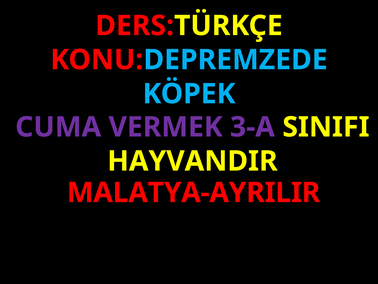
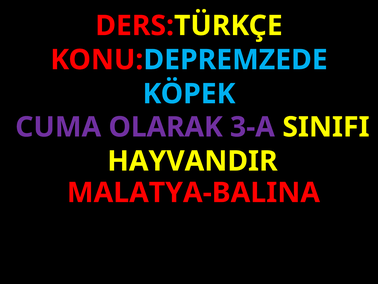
VERMEK: VERMEK -> OLARAK (166, 127)
MALATYA-AYRILIR: MALATYA-AYRILIR -> MALATYA-BALINA (193, 192)
